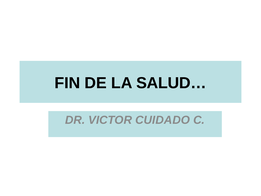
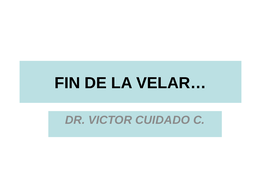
SALUD…: SALUD… -> VELAR… (171, 83)
